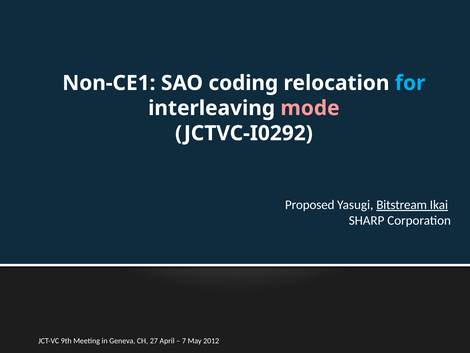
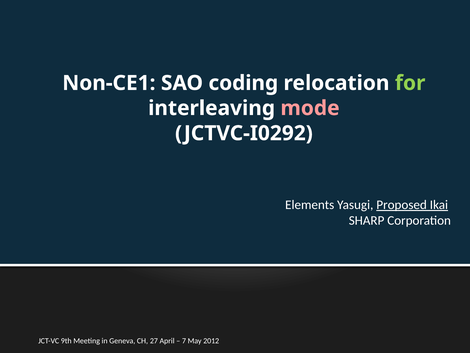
for colour: light blue -> light green (410, 83)
Proposed: Proposed -> Elements (310, 205)
Bitstream: Bitstream -> Proposed (402, 205)
